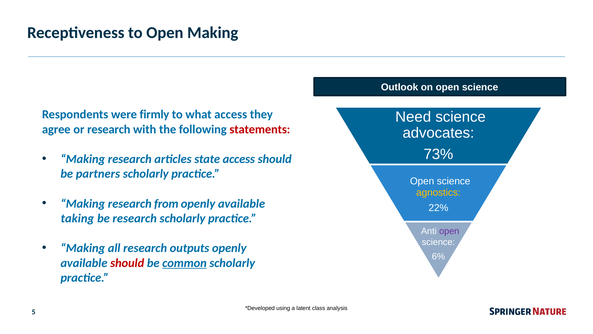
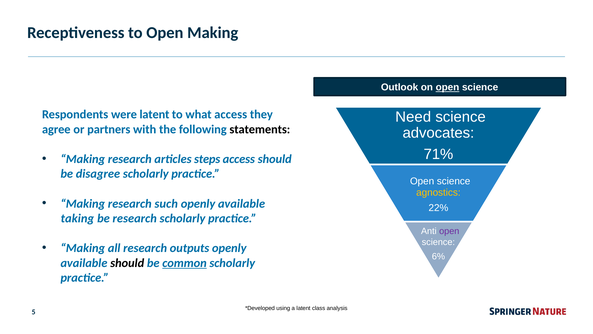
open underline: none -> present (447, 87)
were firmly: firmly -> latent (154, 114)
or research: research -> partners (109, 129)
statements colour: red -> black (260, 129)
73%: 73% -> 71% (438, 154)
state: state -> steps (207, 159)
partners: partners -> disagree (98, 174)
from: from -> such (166, 203)
should colour: red -> black (127, 263)
